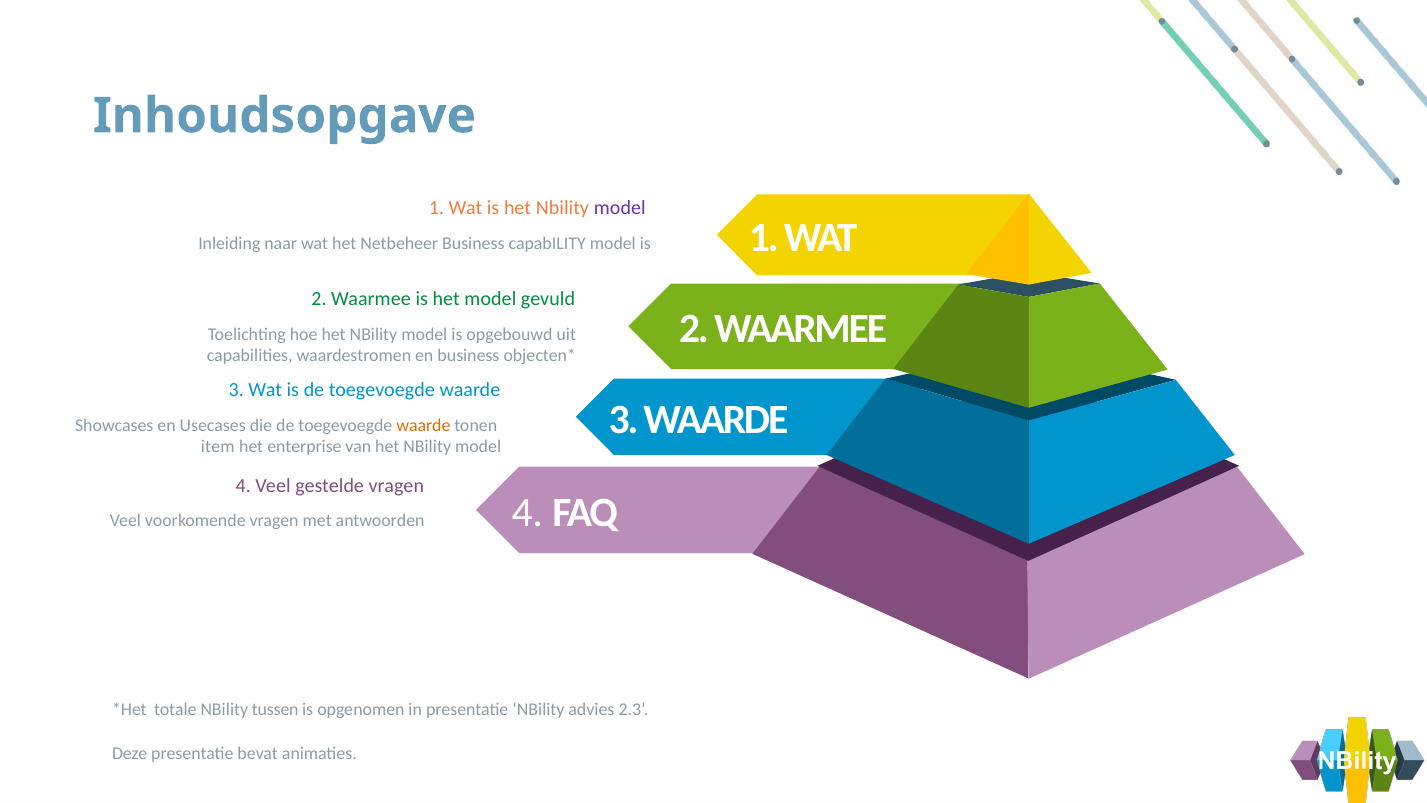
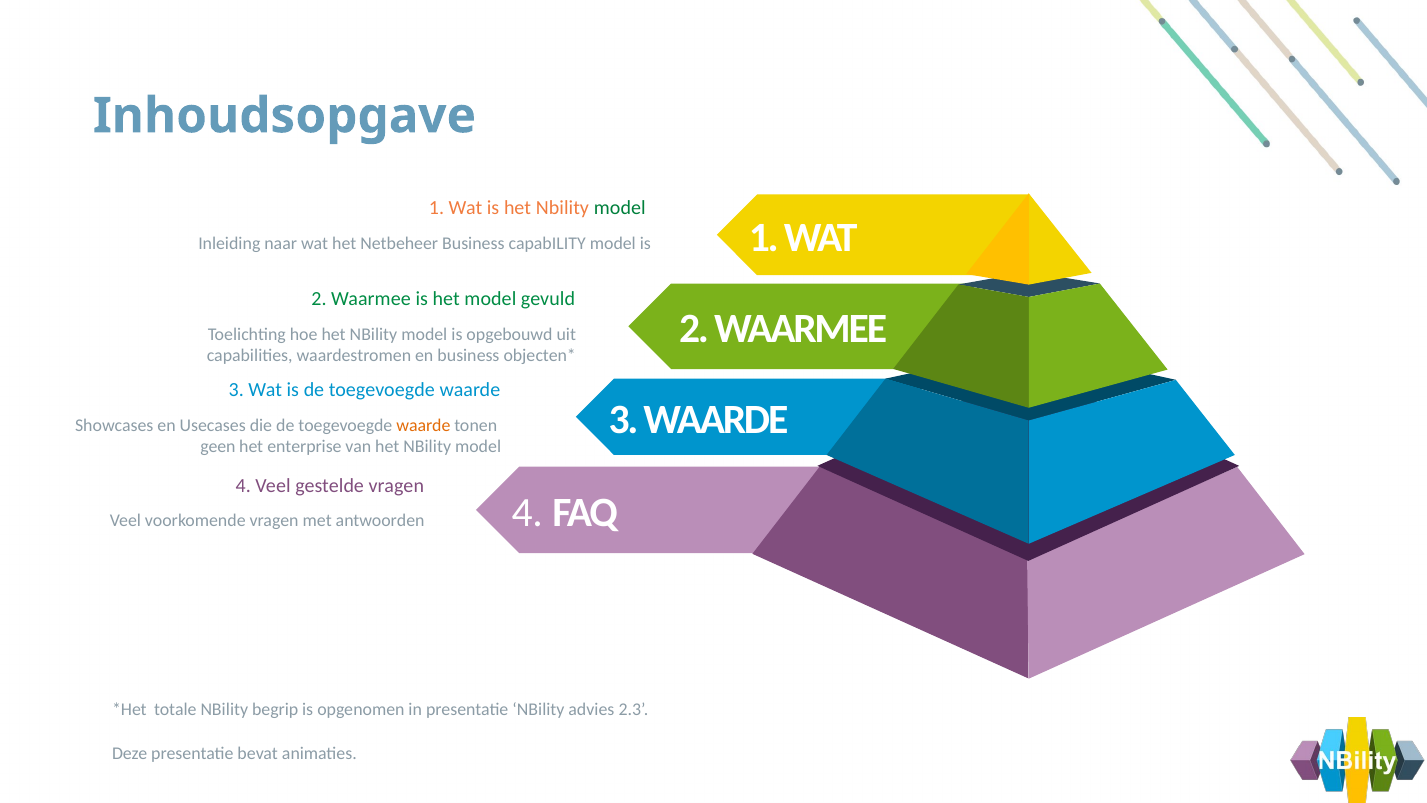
model colour: purple -> green (620, 208)
item: item -> geen (218, 447)
tussen: tussen -> begrip (275, 709)
